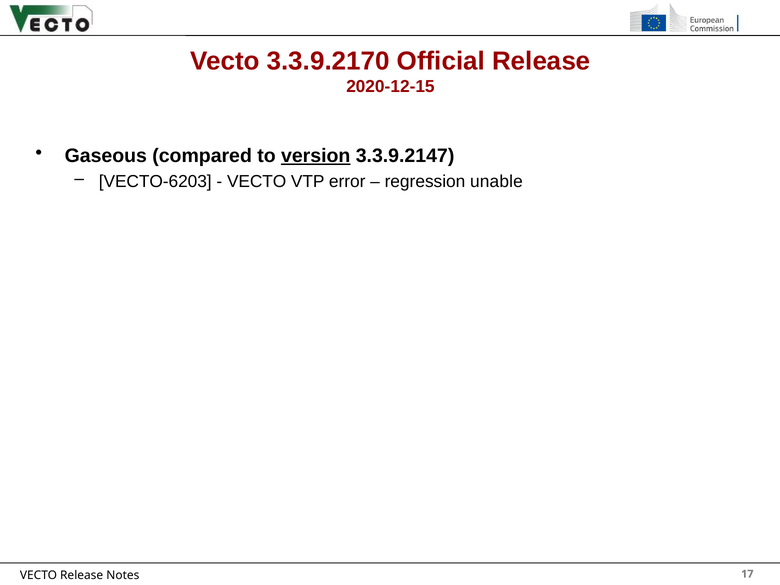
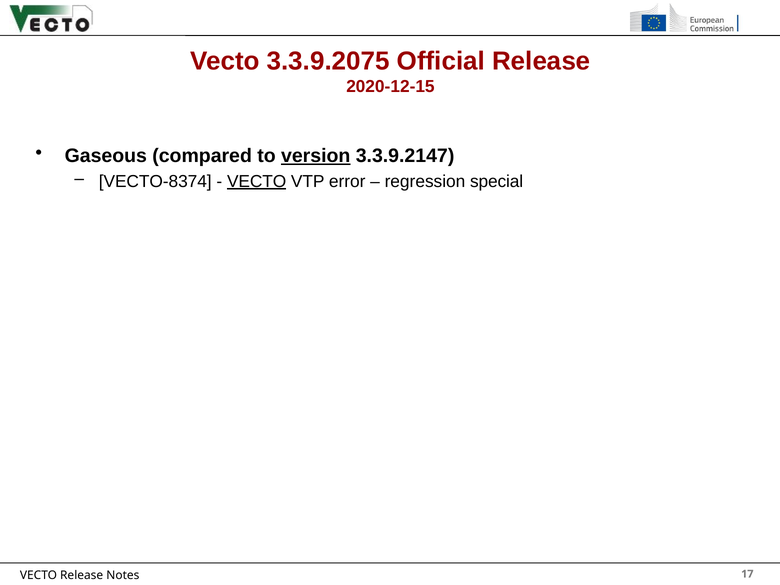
3.3.9.2170: 3.3.9.2170 -> 3.3.9.2075 (328, 61)
VECTO-6203: VECTO-6203 -> VECTO-8374 (155, 181)
VECTO underline: none -> present (257, 181)
unable: unable -> special (497, 181)
